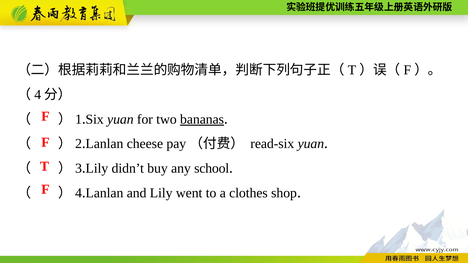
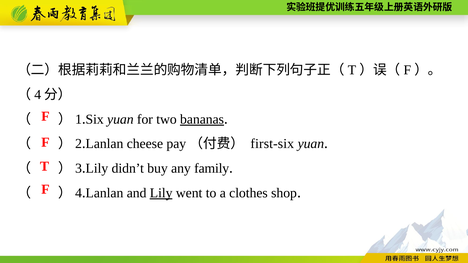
read-six: read-six -> first-six (272, 144)
school: school -> family (212, 169)
Lily underline: none -> present (161, 193)
